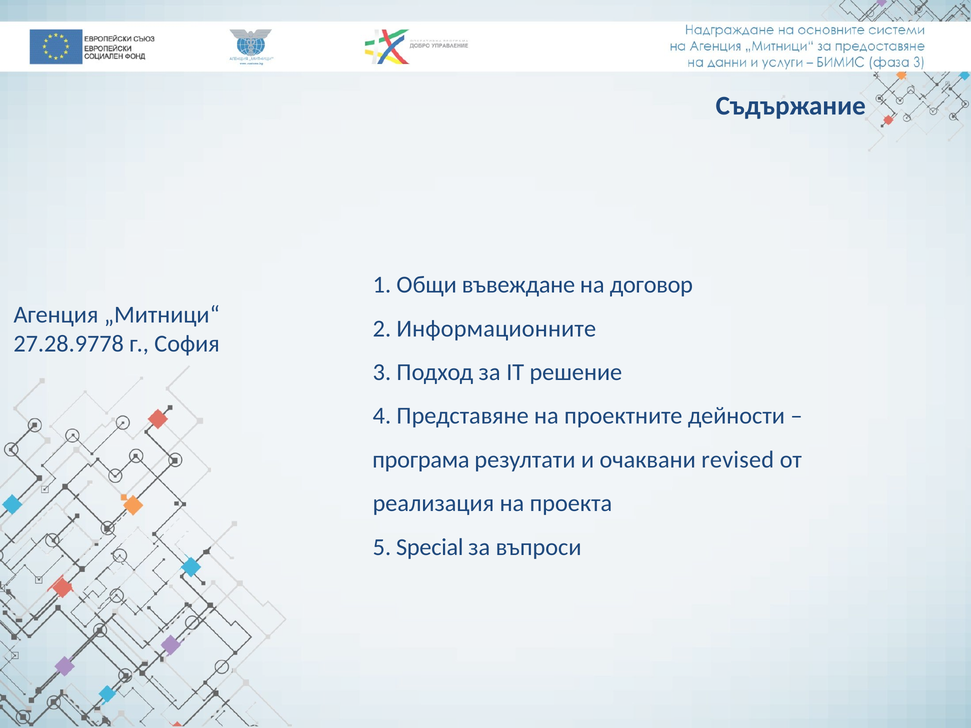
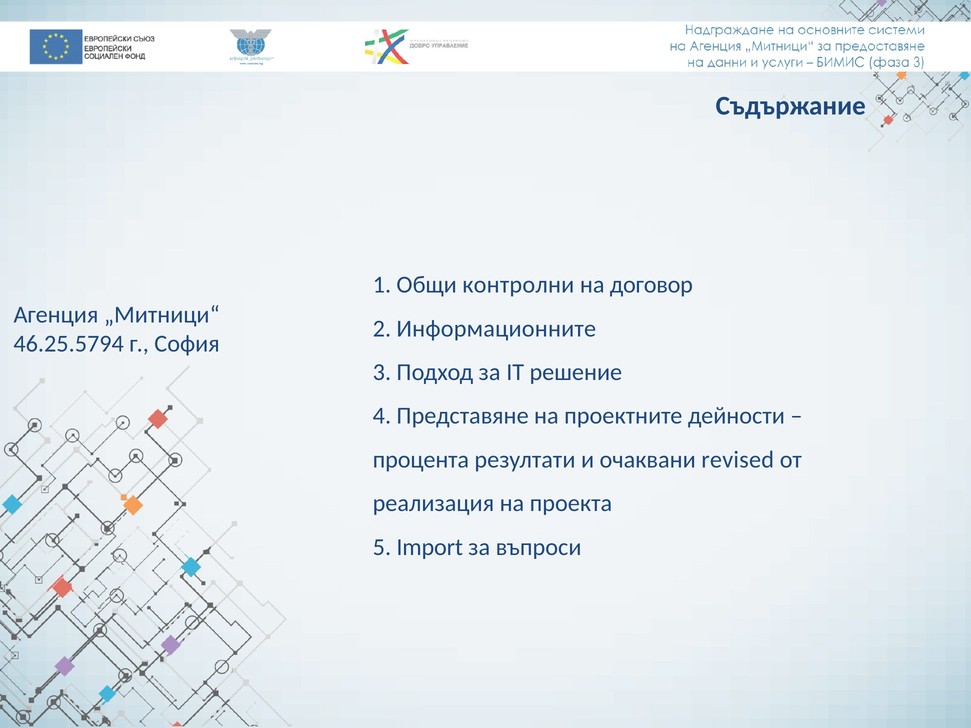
въвеждане: въвеждане -> контролни (518, 285)
27.28.9778: 27.28.9778 -> 46.25.5794 (69, 344)
програма: програма -> процента (421, 460)
Special: Special -> Import (430, 547)
